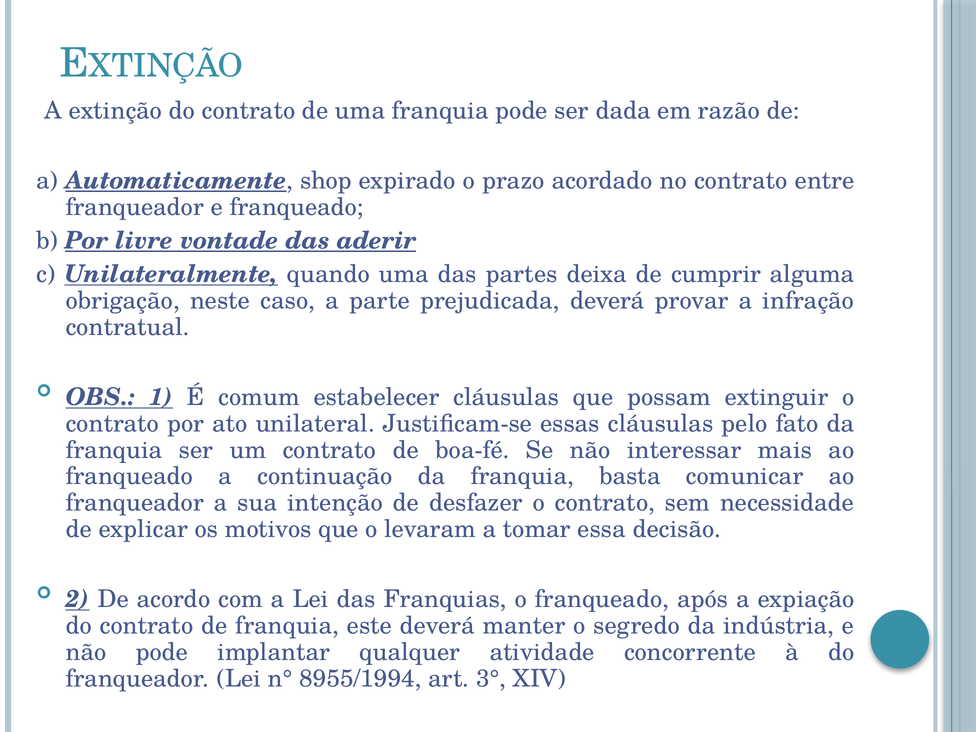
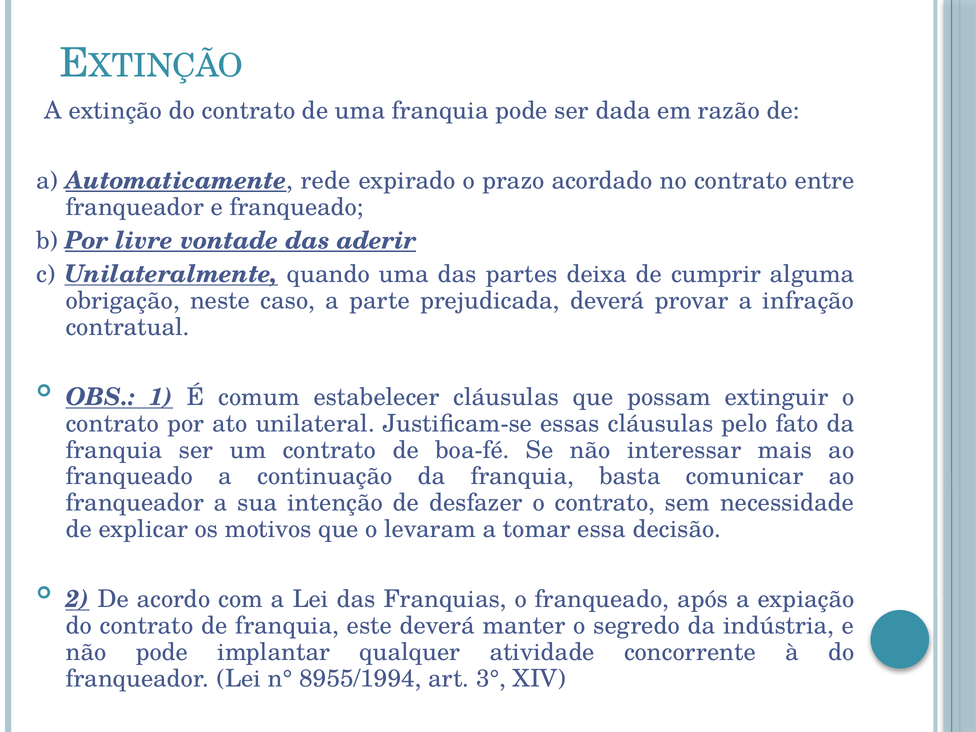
shop: shop -> rede (326, 181)
